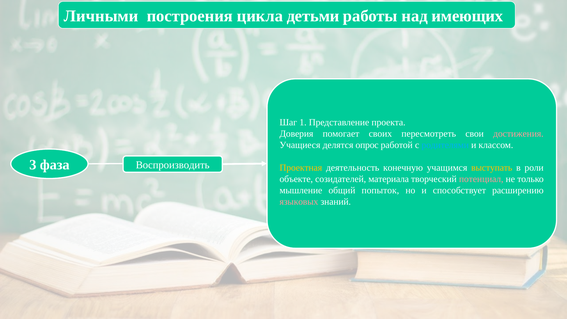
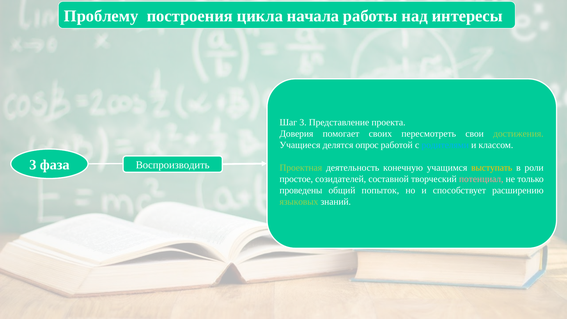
Личными: Личными -> Проблему (101, 16)
детьми: детьми -> начала (313, 16)
имеющих: имеющих -> интересы (467, 16)
Шаг 1: 1 -> 3 (303, 122)
достижения colour: pink -> light green (518, 134)
Проектная colour: yellow -> light green (301, 168)
объекте: объекте -> простое (296, 179)
материала: материала -> составной (389, 179)
мышление: мышление -> проведены (301, 190)
языковых colour: pink -> light green (299, 202)
